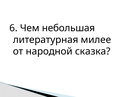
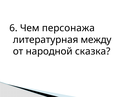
небольшая: небольшая -> персонажа (68, 28)
милее: милее -> между (96, 40)
